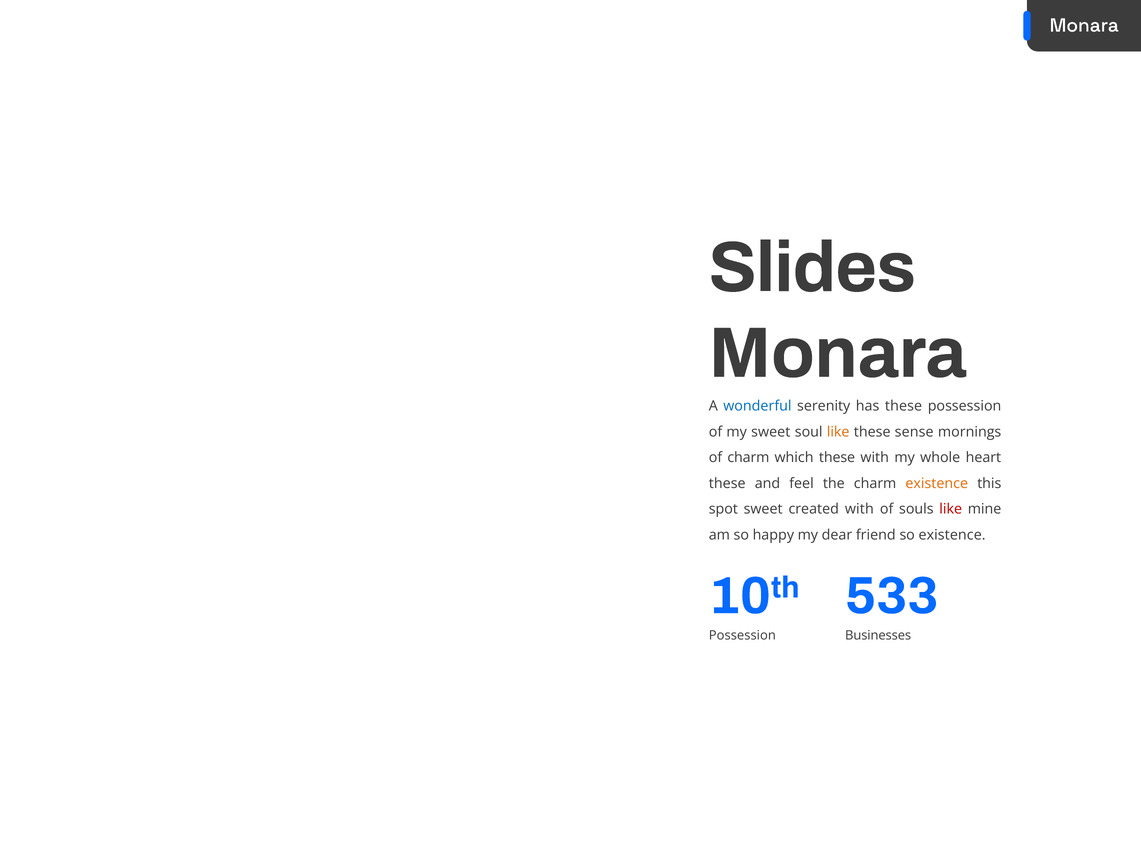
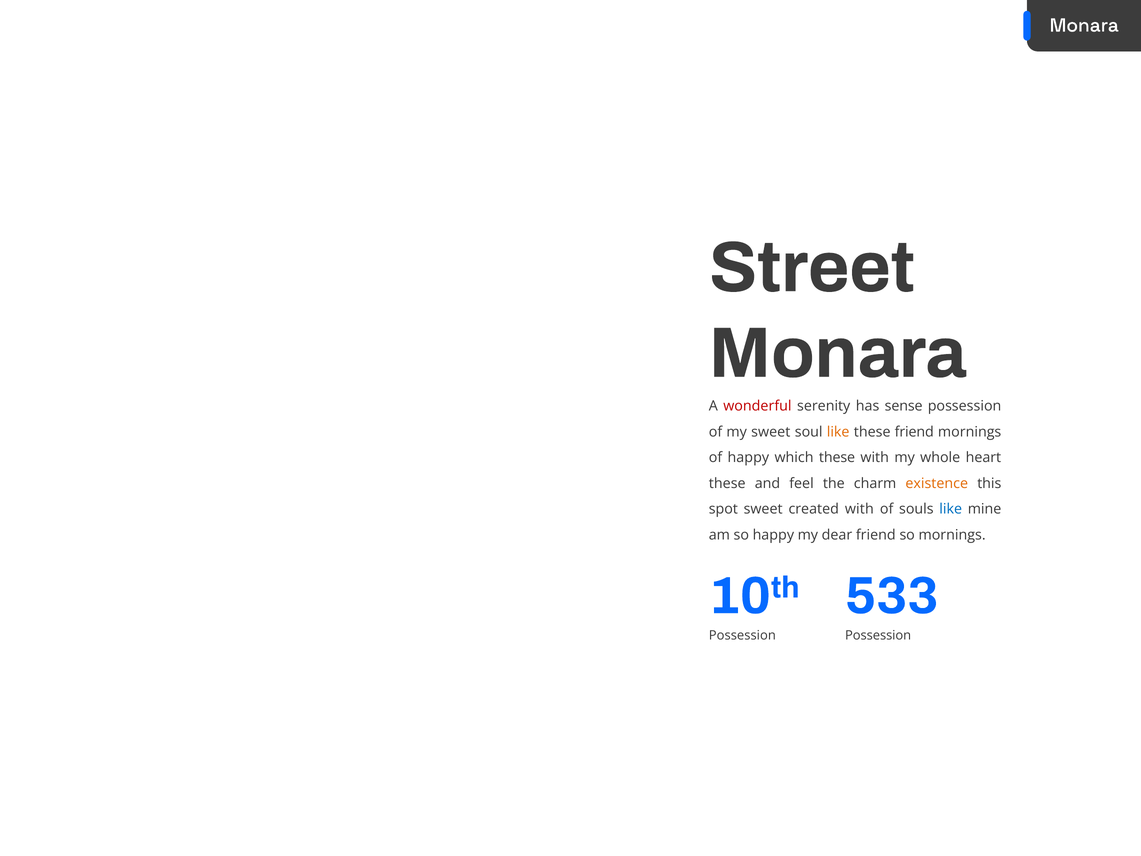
Slides: Slides -> Street (812, 268)
wonderful colour: blue -> red (757, 406)
has these: these -> sense (904, 406)
these sense: sense -> friend (914, 432)
of charm: charm -> happy (748, 458)
like colour: red -> blue (951, 509)
so existence: existence -> mornings (952, 535)
Businesses: Businesses -> Possession (878, 635)
